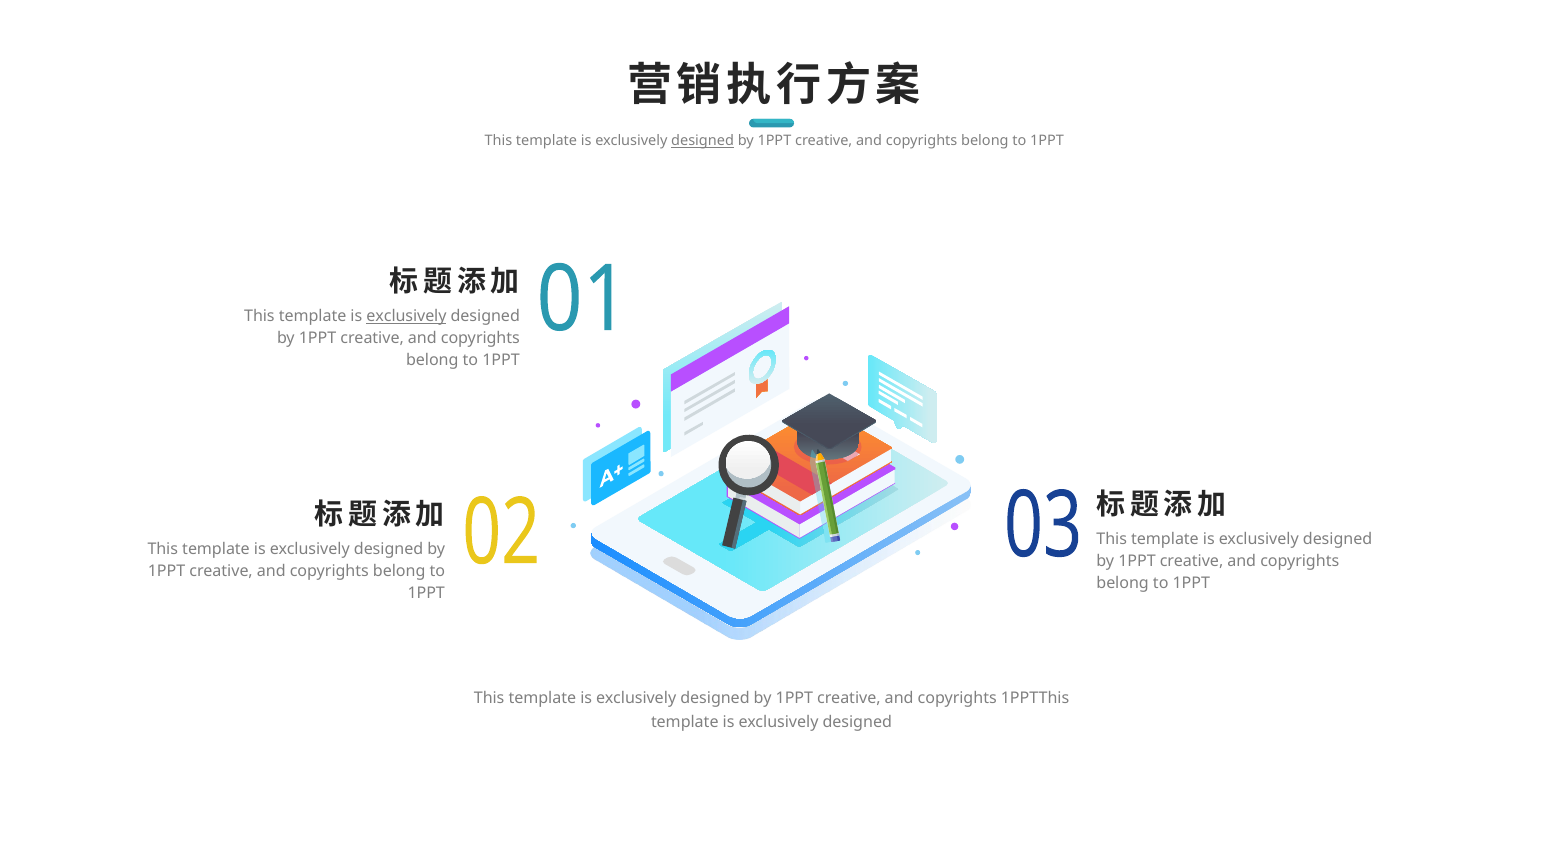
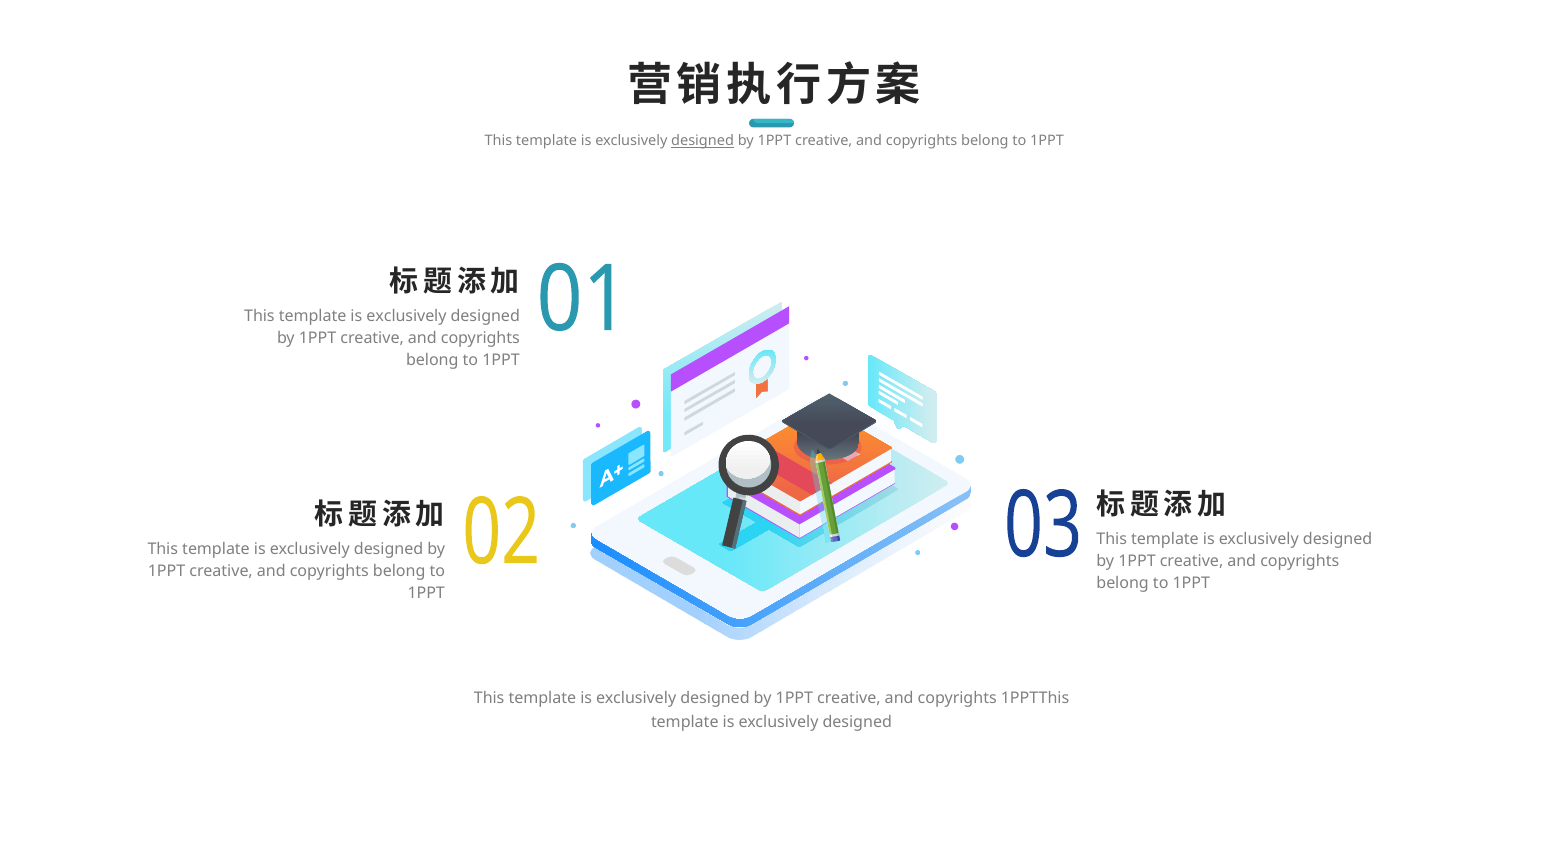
exclusively underline: present -> none (406, 316)
